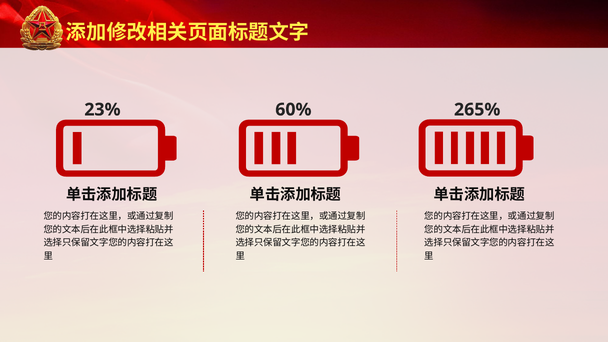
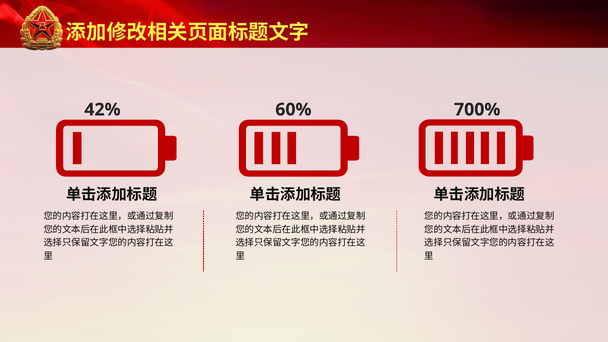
23%: 23% -> 42% (102, 110)
265%: 265% -> 700% (477, 110)
